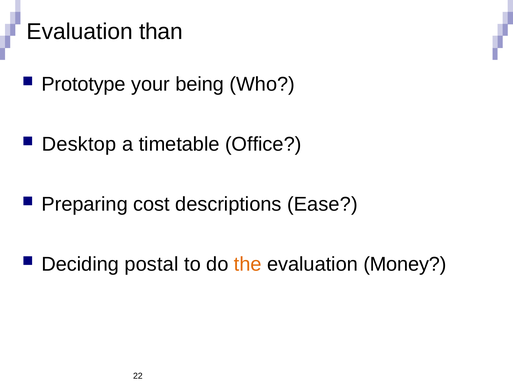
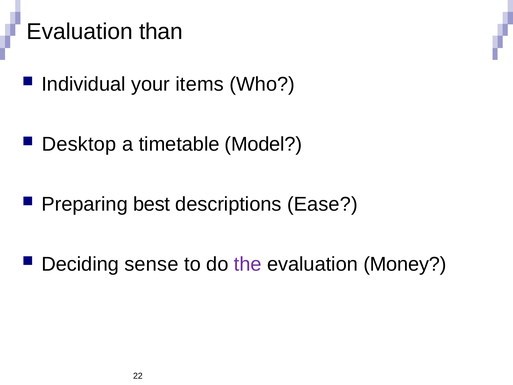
Prototype: Prototype -> Individual (84, 84)
being: being -> items (200, 84)
Office: Office -> Model (263, 144)
cost: cost -> best (152, 204)
postal: postal -> sense (151, 264)
the colour: orange -> purple (248, 264)
